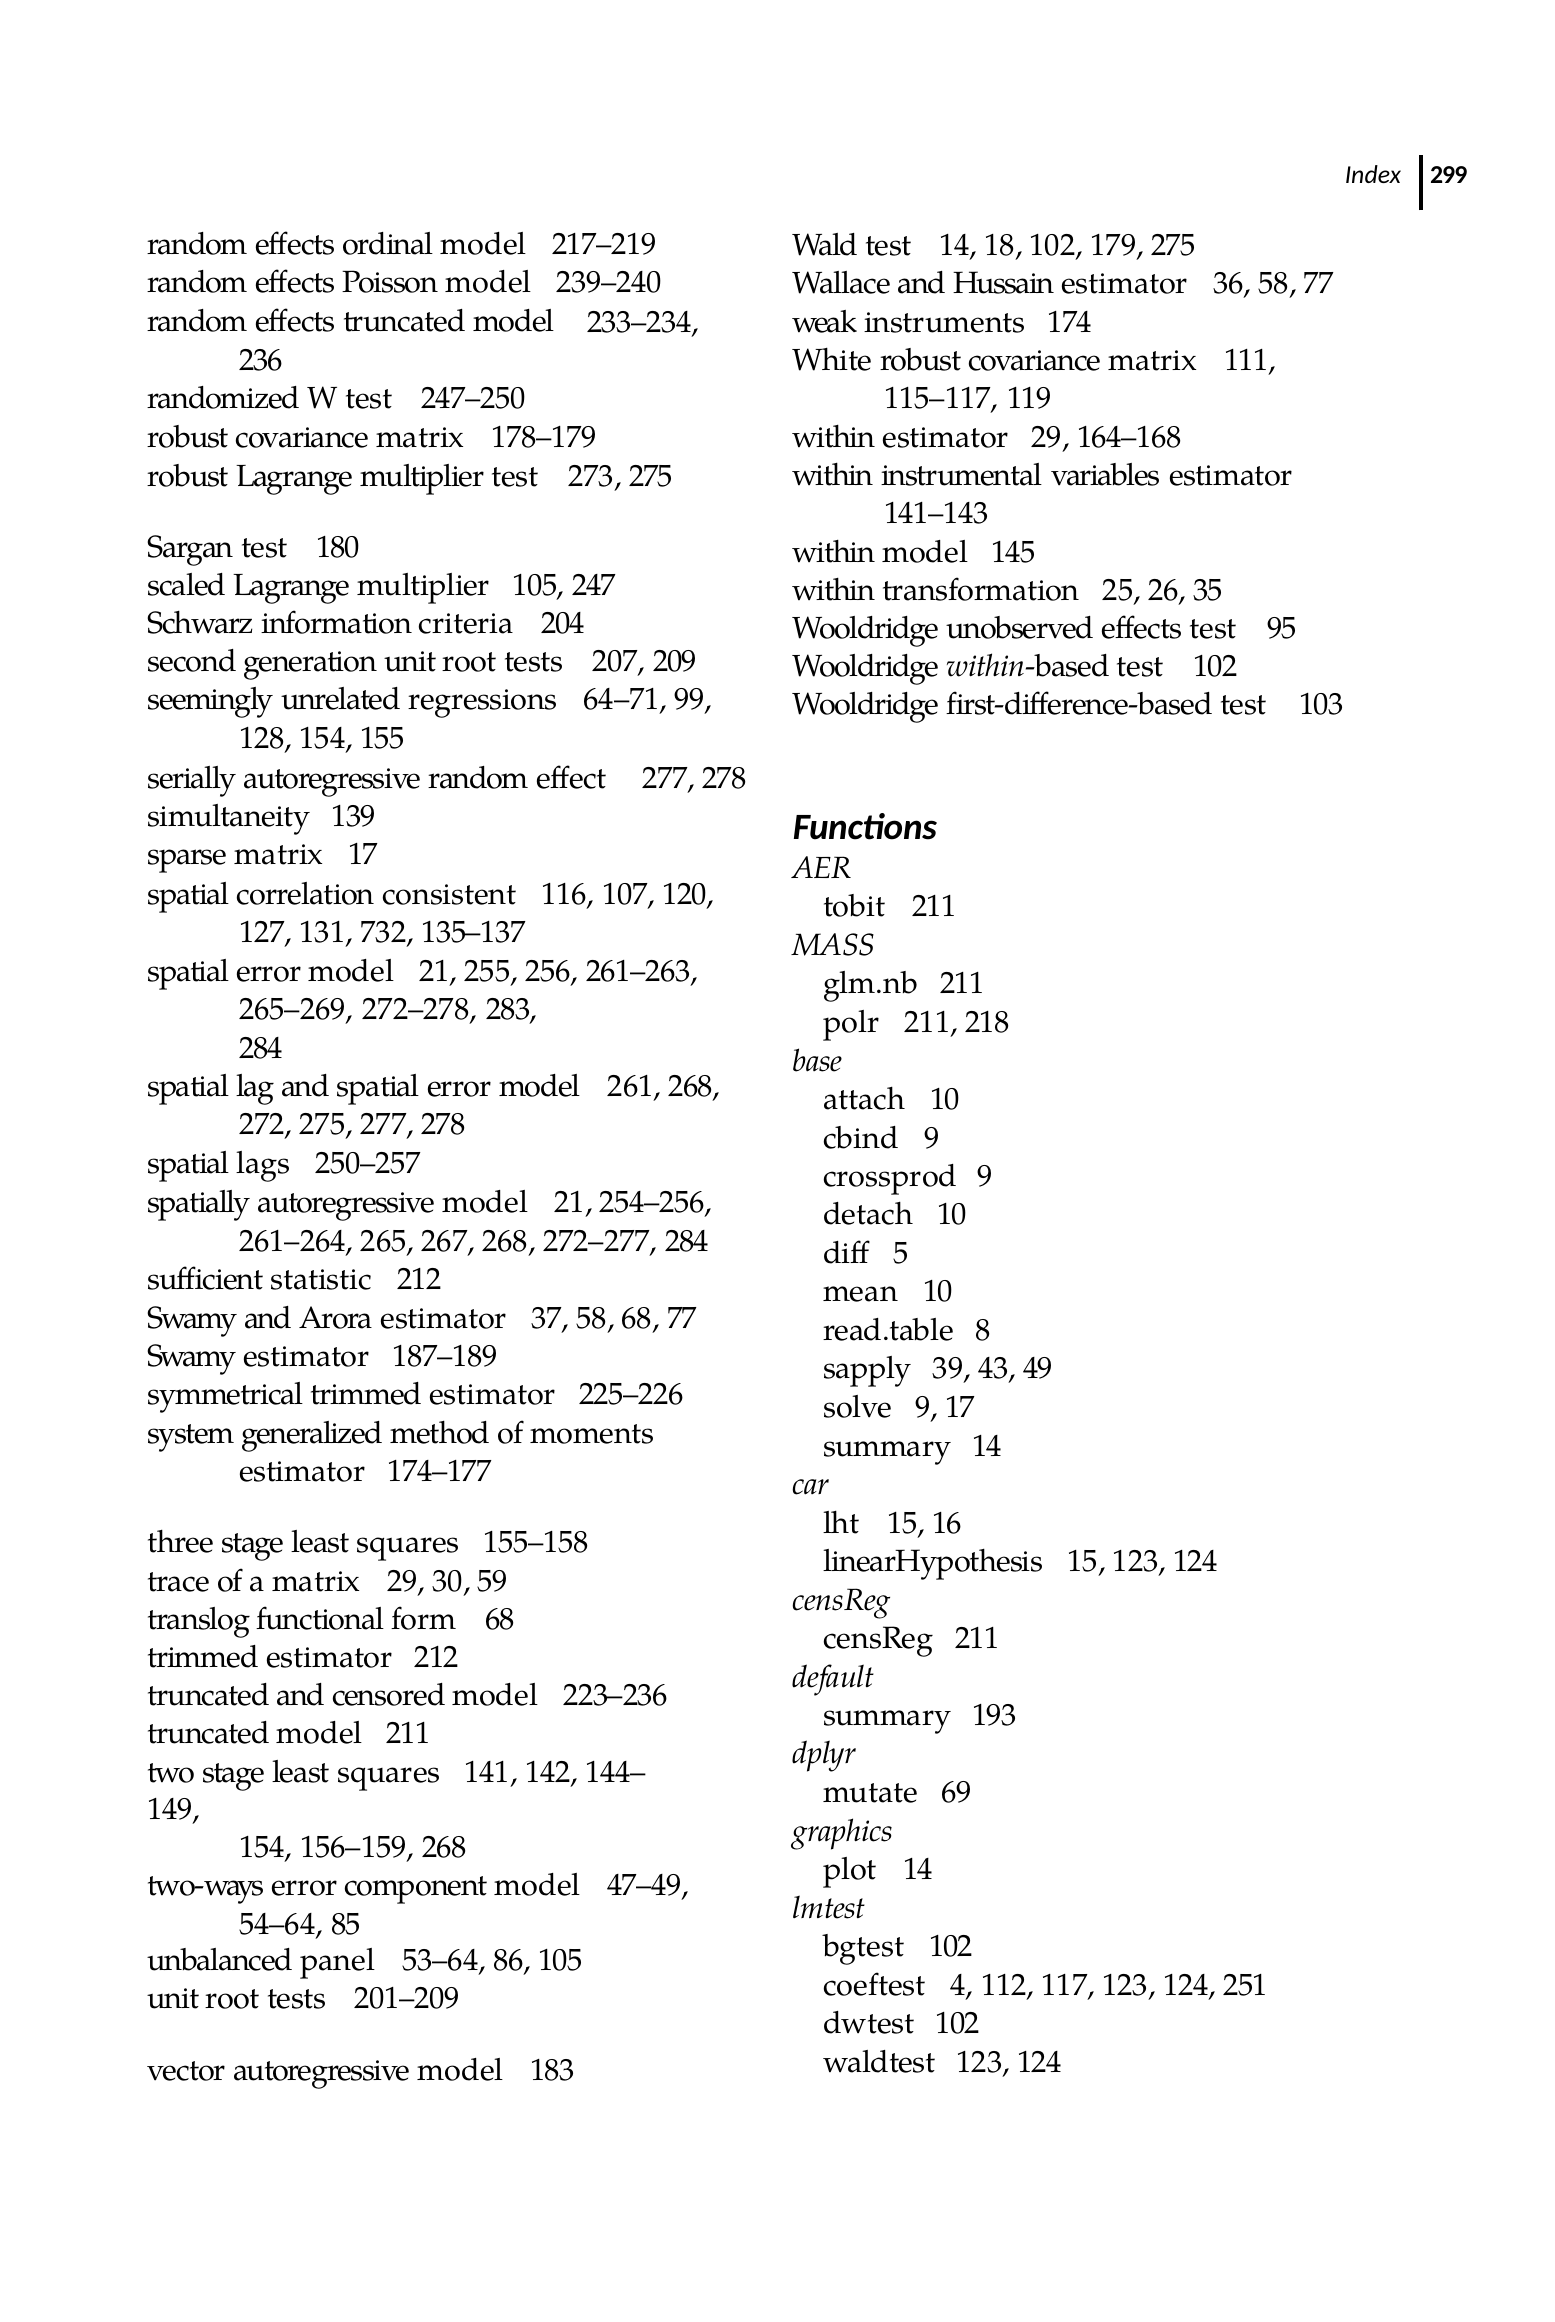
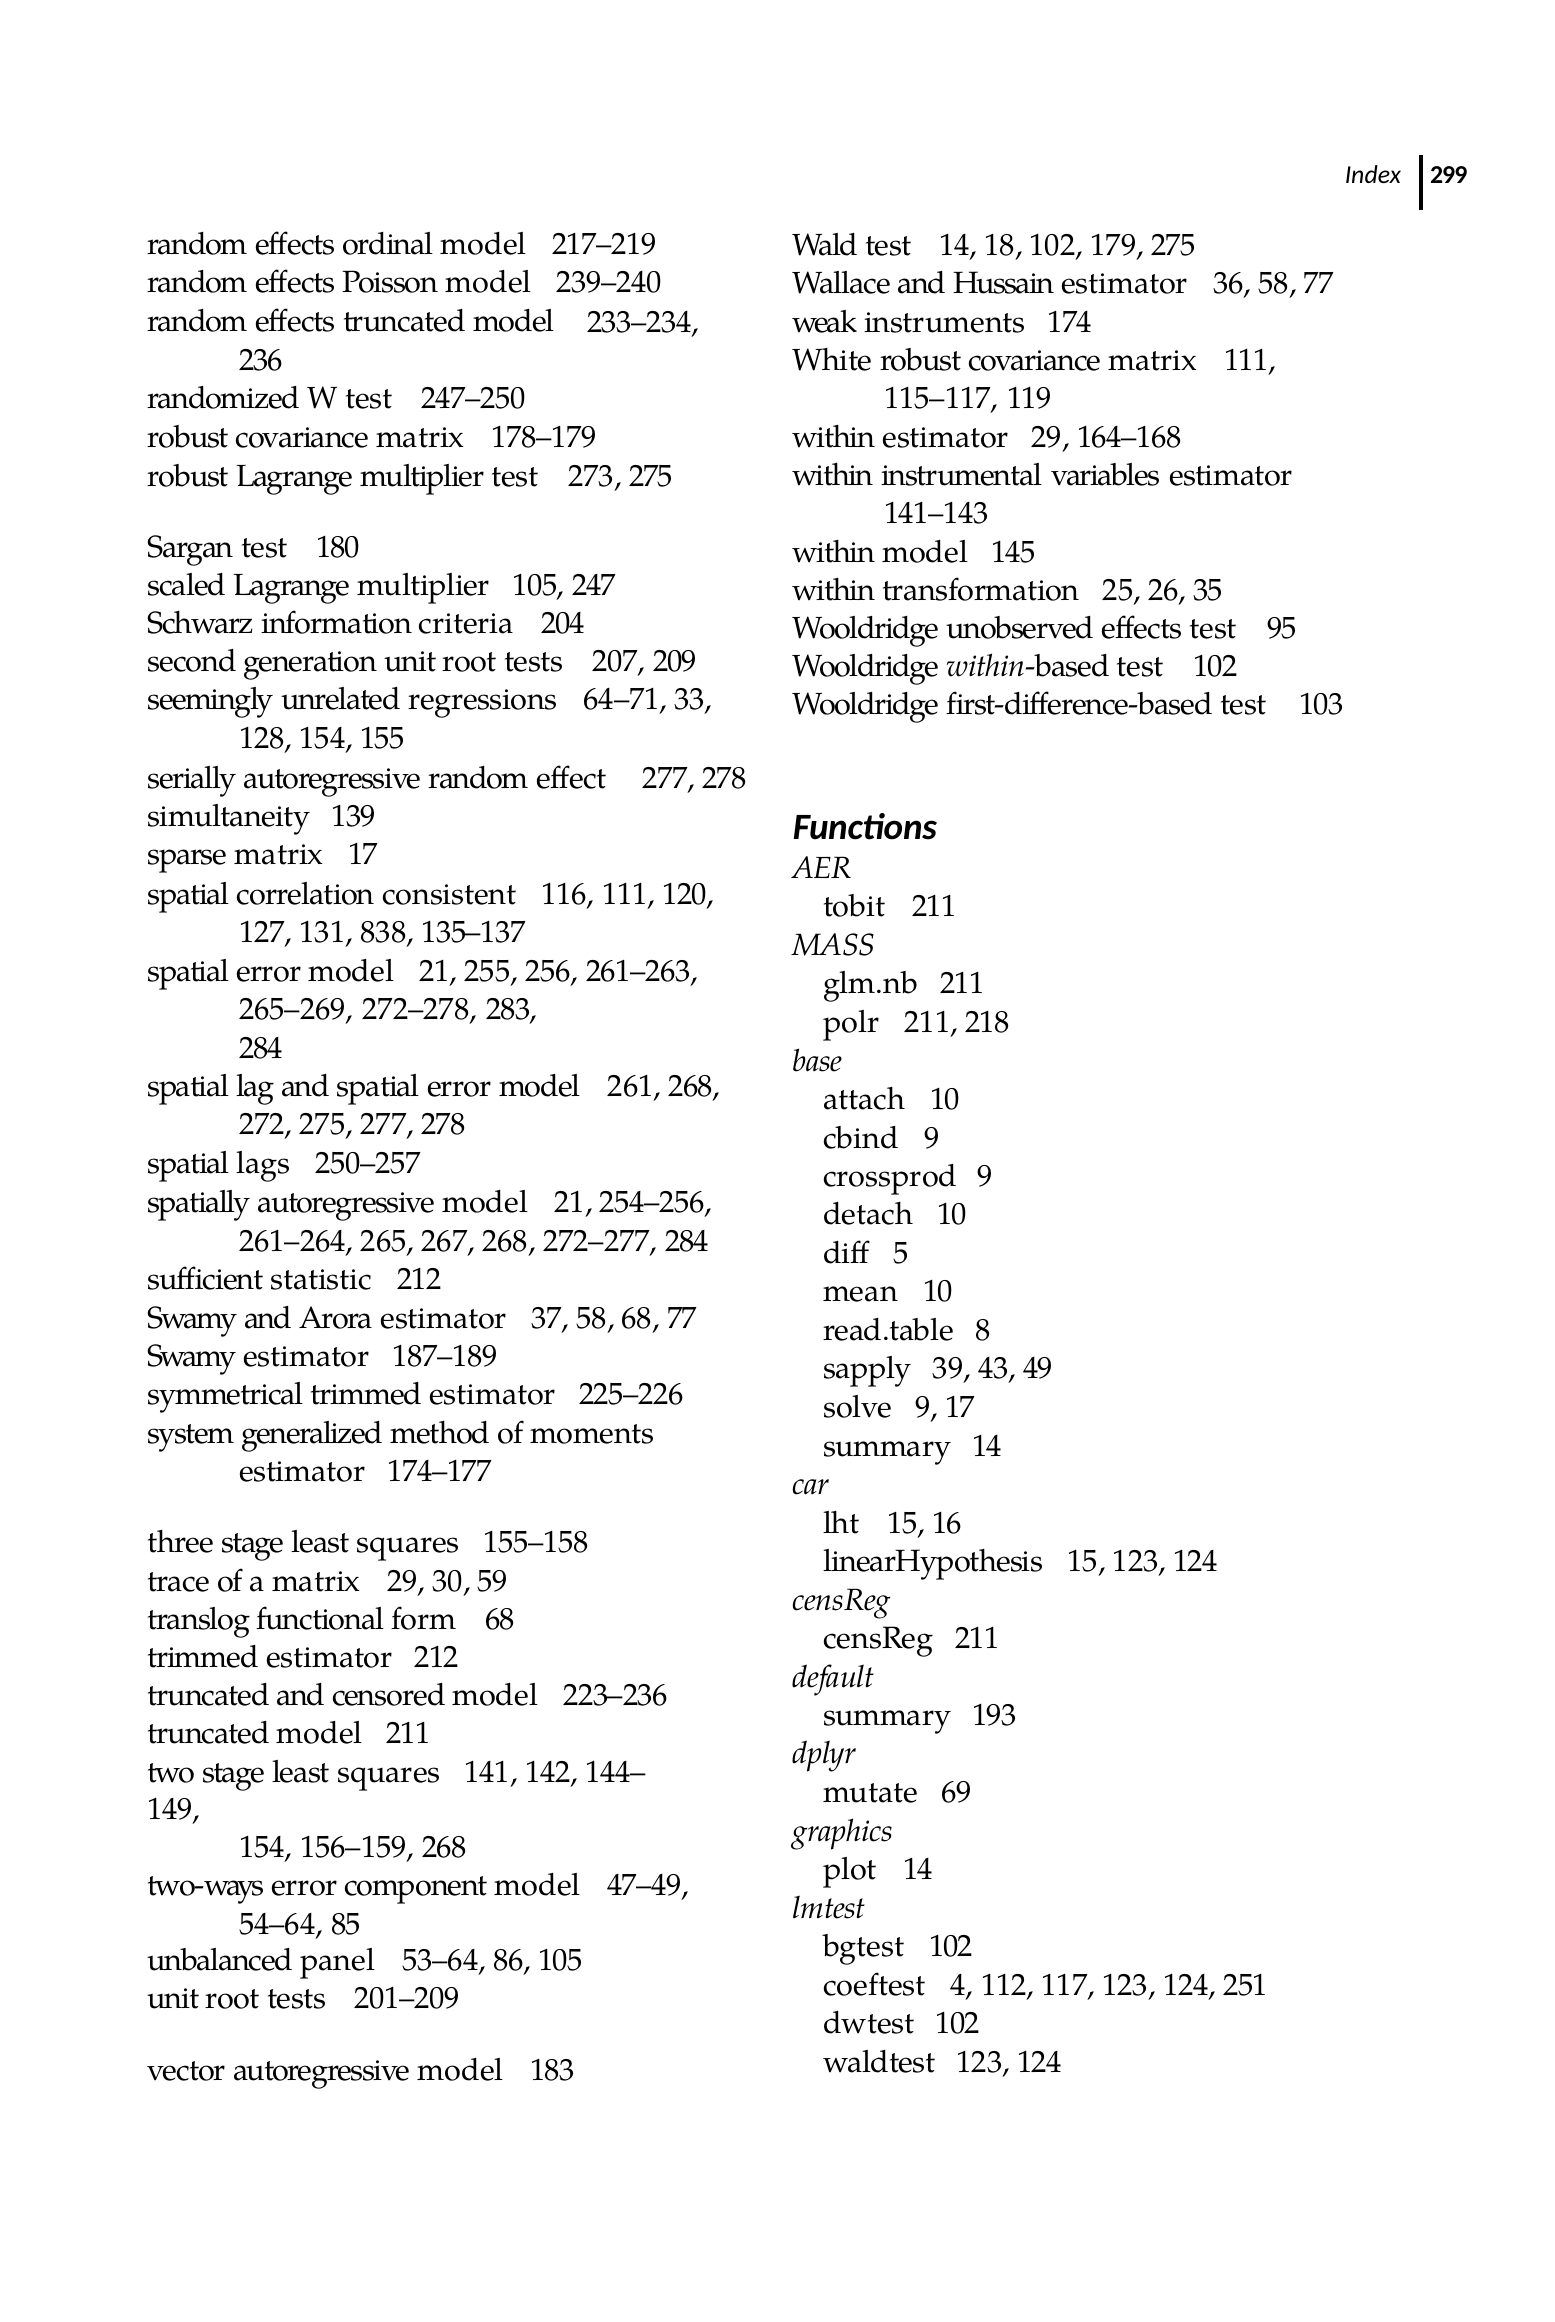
99: 99 -> 33 (693, 700)
116 107: 107 -> 111 (629, 894)
732: 732 -> 838 (387, 933)
